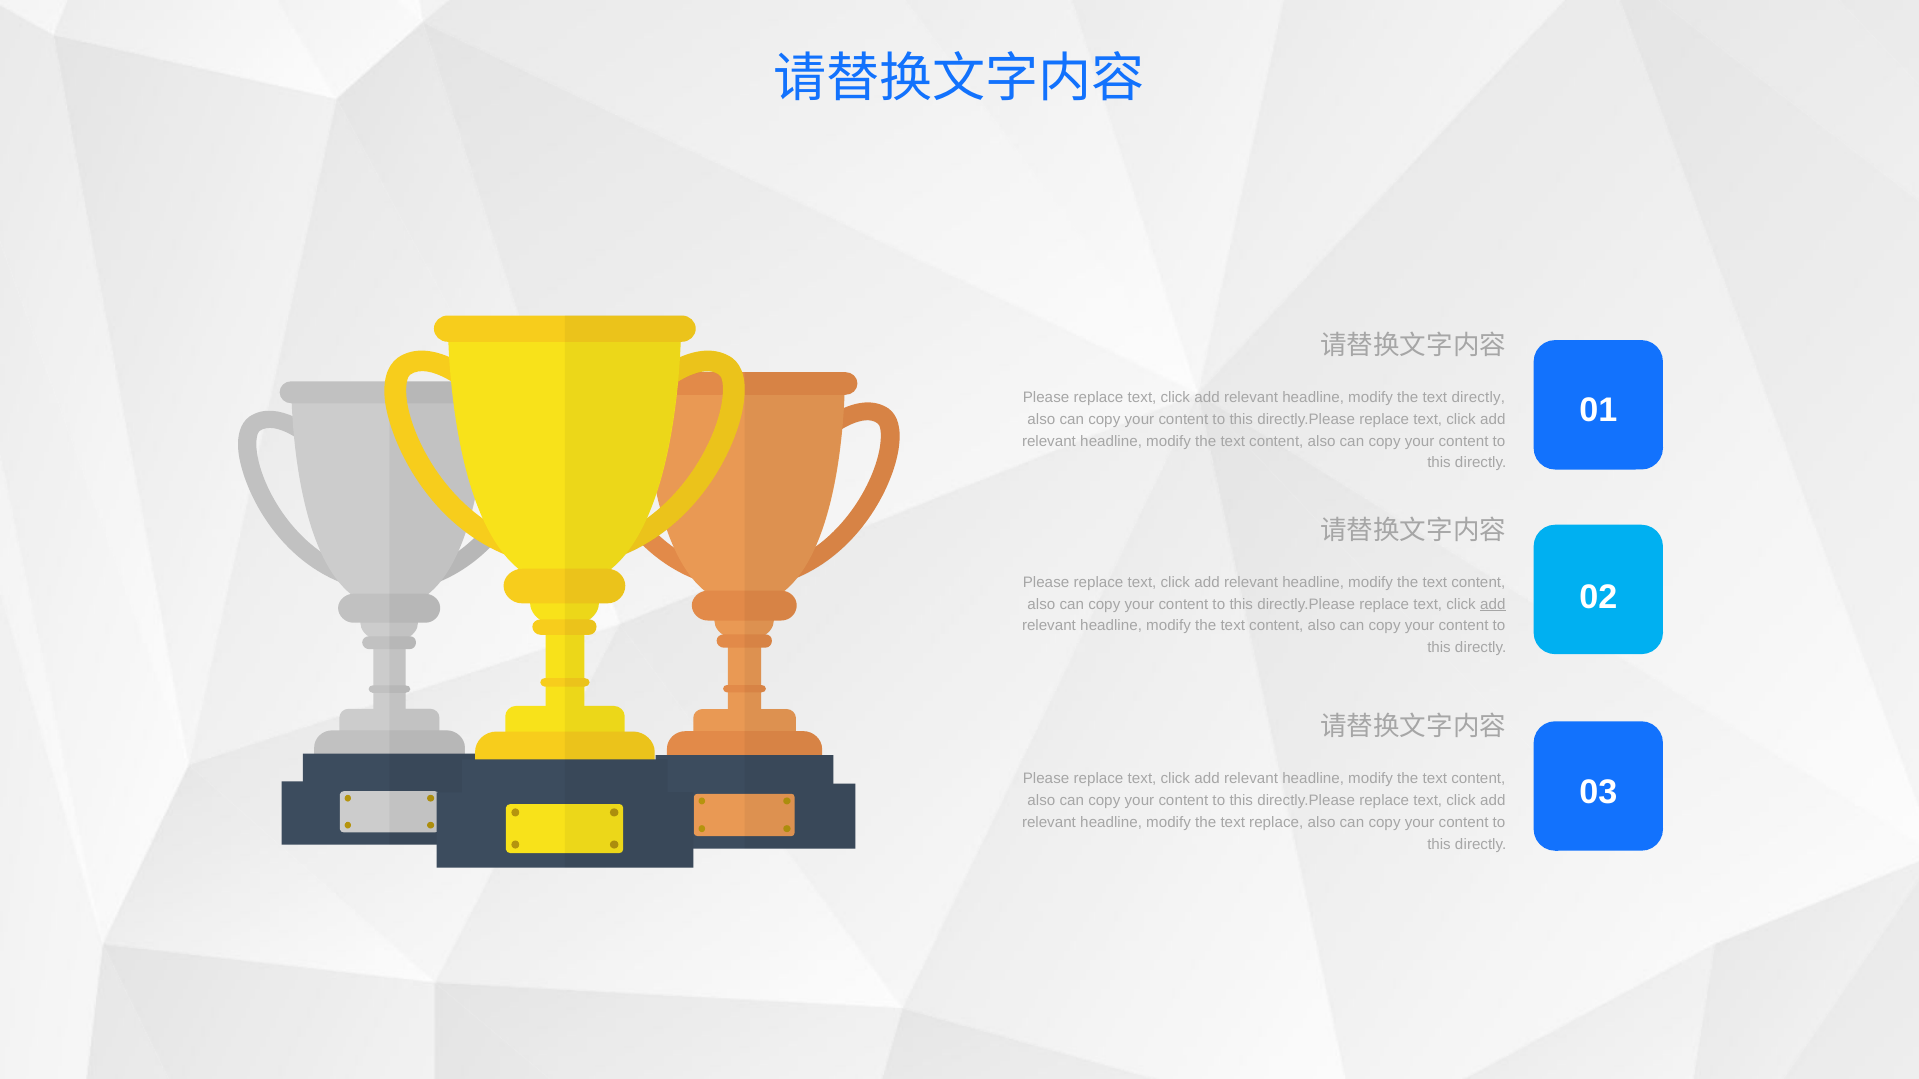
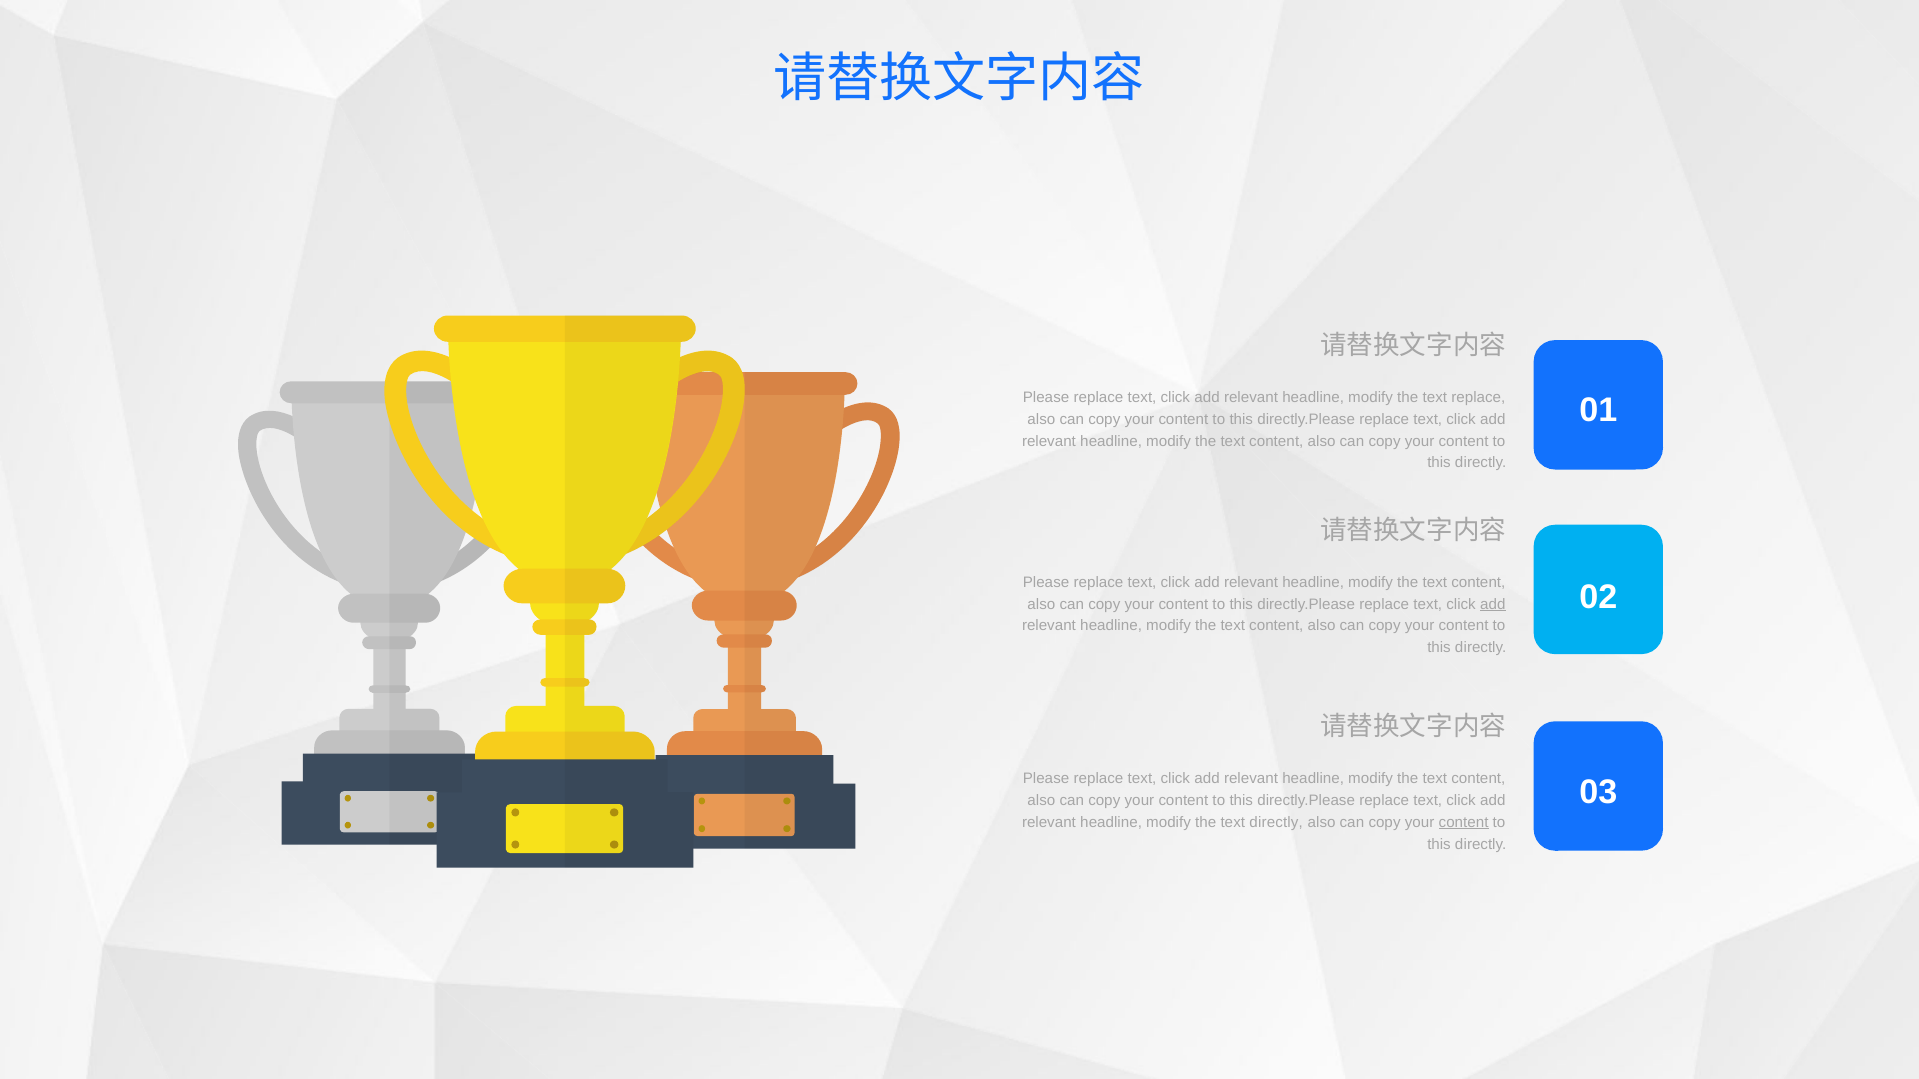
text directly: directly -> replace (1478, 398)
text replace: replace -> directly (1276, 823)
content underline: none -> present (1464, 823)
